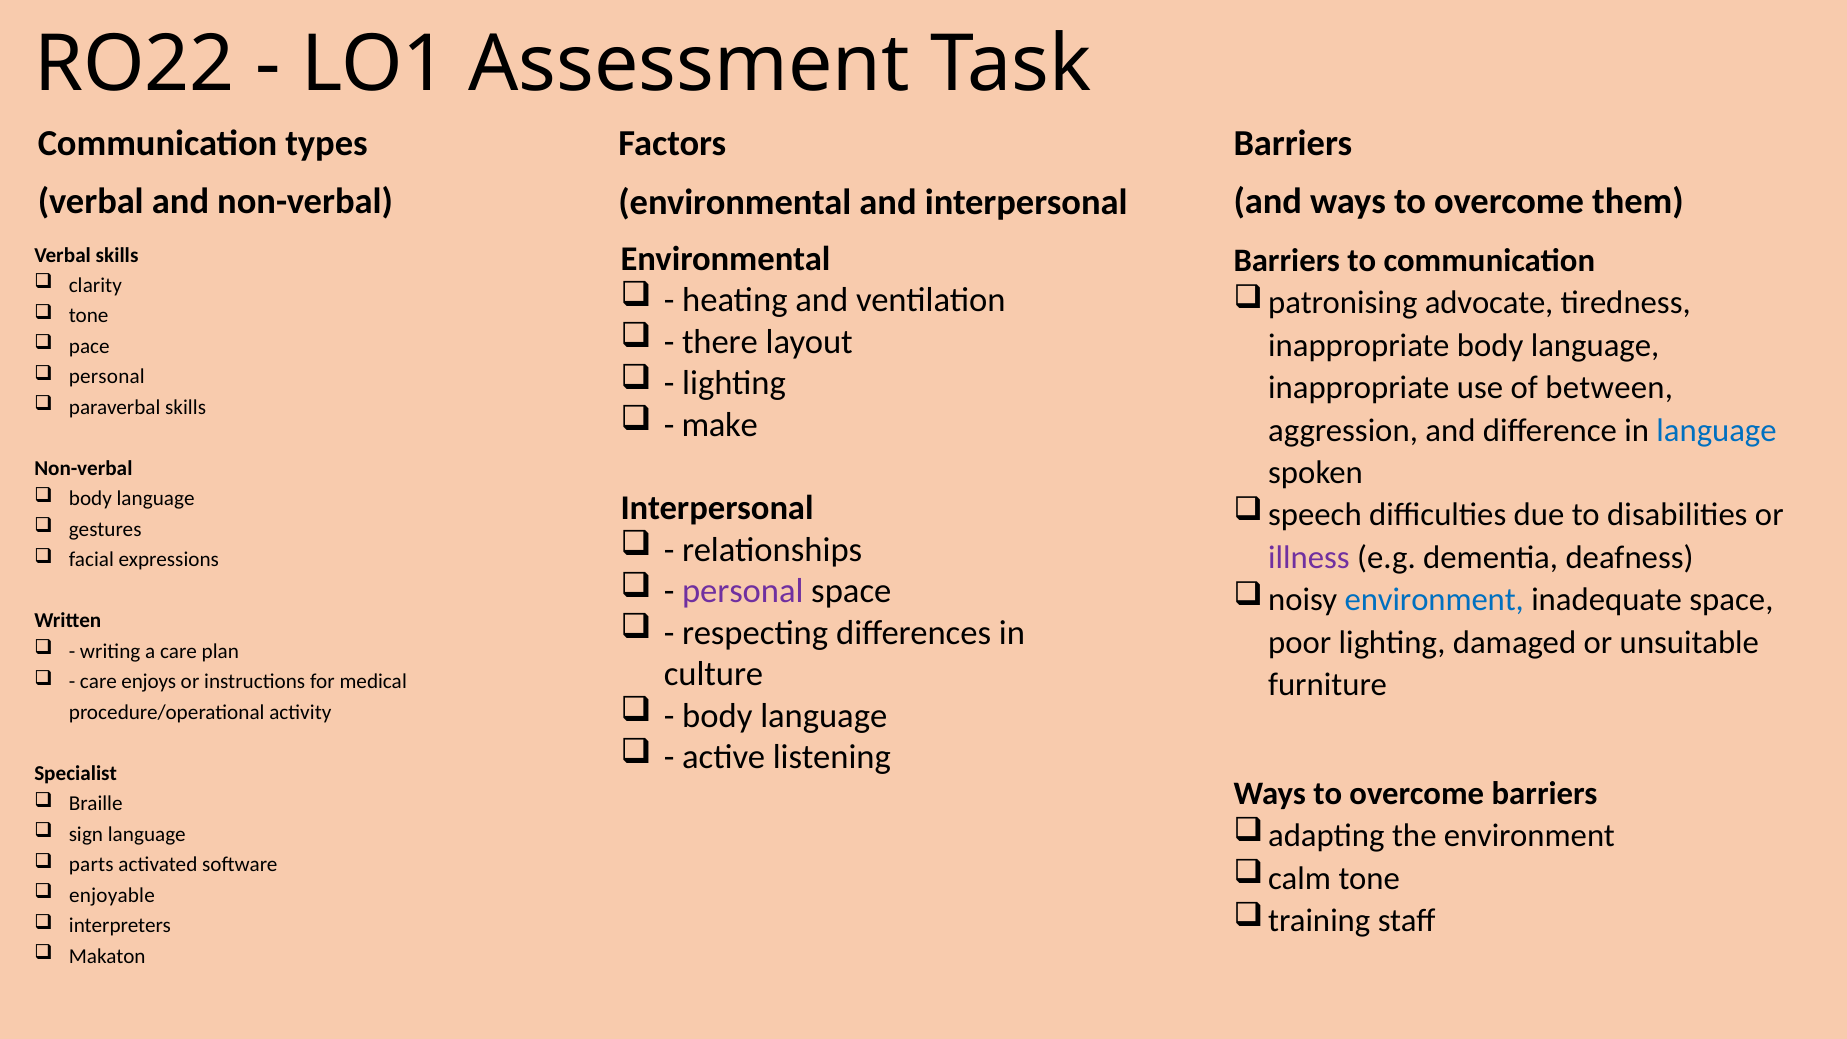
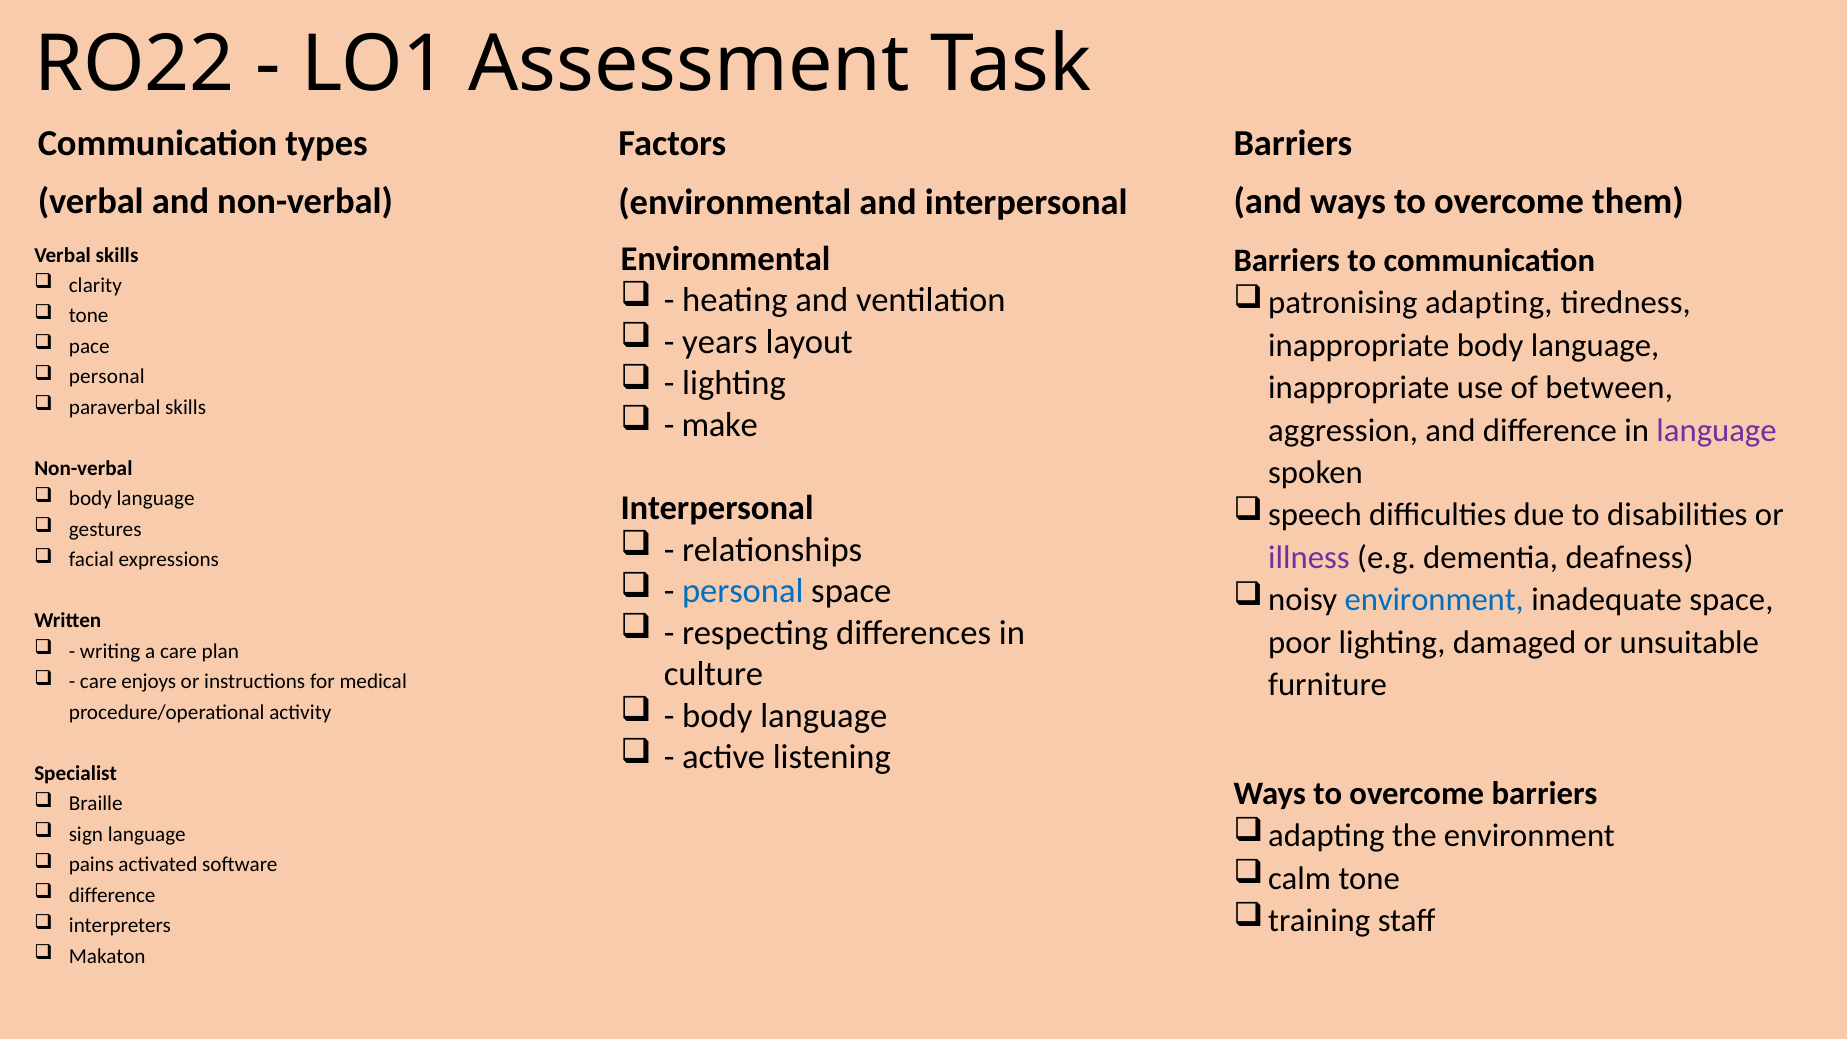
patronising advocate: advocate -> adapting (1489, 303)
there: there -> years (720, 342)
language colour: blue -> purple (1717, 430)
personal colour: purple -> blue (743, 591)
parts: parts -> pains (91, 865)
enjoyable: enjoyable -> difference (112, 895)
